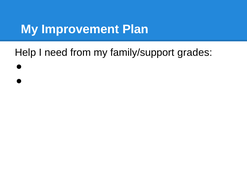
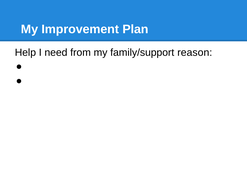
grades: grades -> reason (195, 53)
